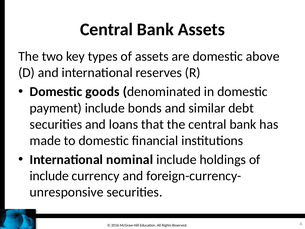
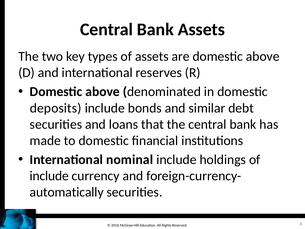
goods: goods -> above (103, 92)
payment: payment -> deposits (56, 108)
unresponsive: unresponsive -> automatically (67, 192)
